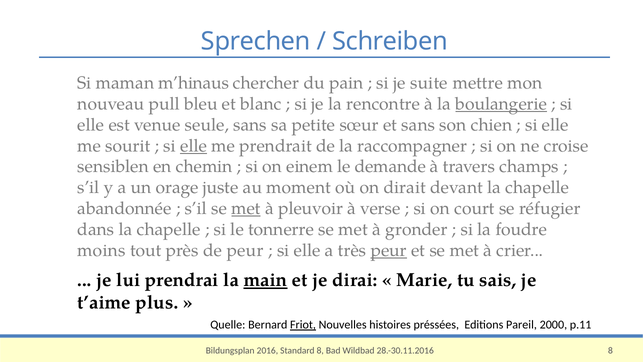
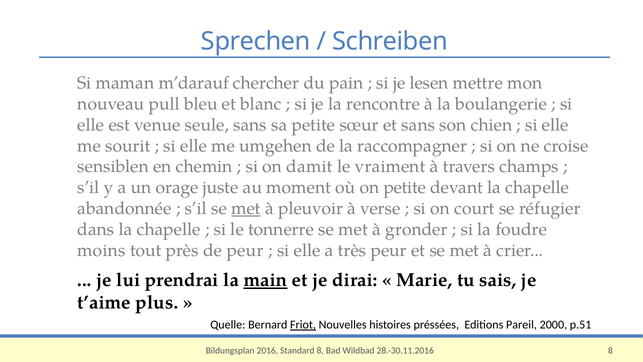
m’hinaus: m’hinaus -> m’darauf (194, 83)
suite: suite -> lesen (429, 83)
boulangerie underline: present -> none (501, 104)
elle underline: present -> none (194, 146)
prendrait: prendrait -> umgehen (276, 146)
einem: einem -> damit (310, 167)
demande: demande -> vraiment (390, 167)
on dirait: dirait -> petite (405, 187)
peur underline: present -> none (389, 250)
p.11: p.11 -> p.51 (581, 324)
